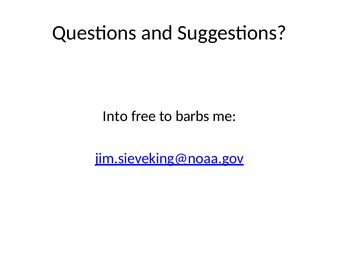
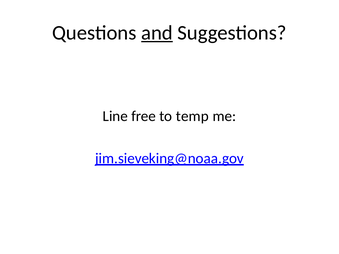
and underline: none -> present (157, 33)
Into: Into -> Line (115, 116)
barbs: barbs -> temp (192, 116)
